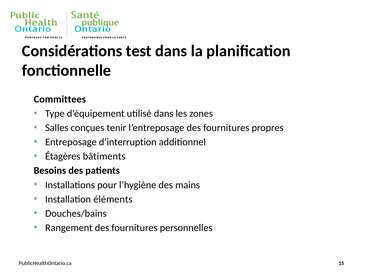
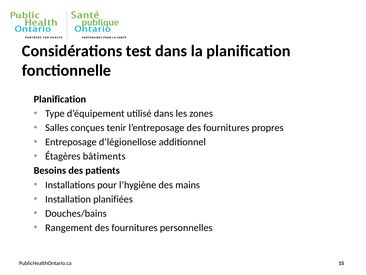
Committees: Committees -> Planification (60, 99)
d’interruption: d’interruption -> d’légionellose (128, 142)
éléments: éléments -> planifiées (113, 199)
